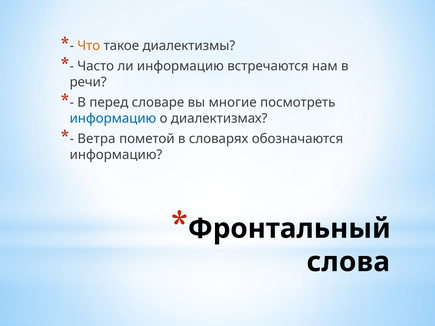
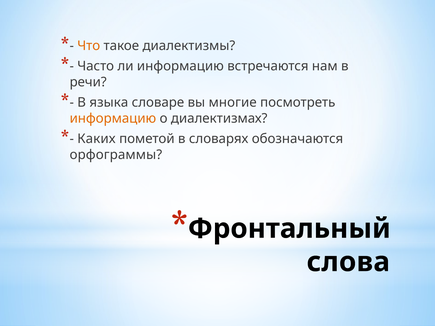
перед: перед -> языка (109, 103)
информацию colour: blue -> orange (113, 119)
Ветра: Ветра -> Каких (96, 139)
информацию: информацию -> орфограммы (116, 155)
